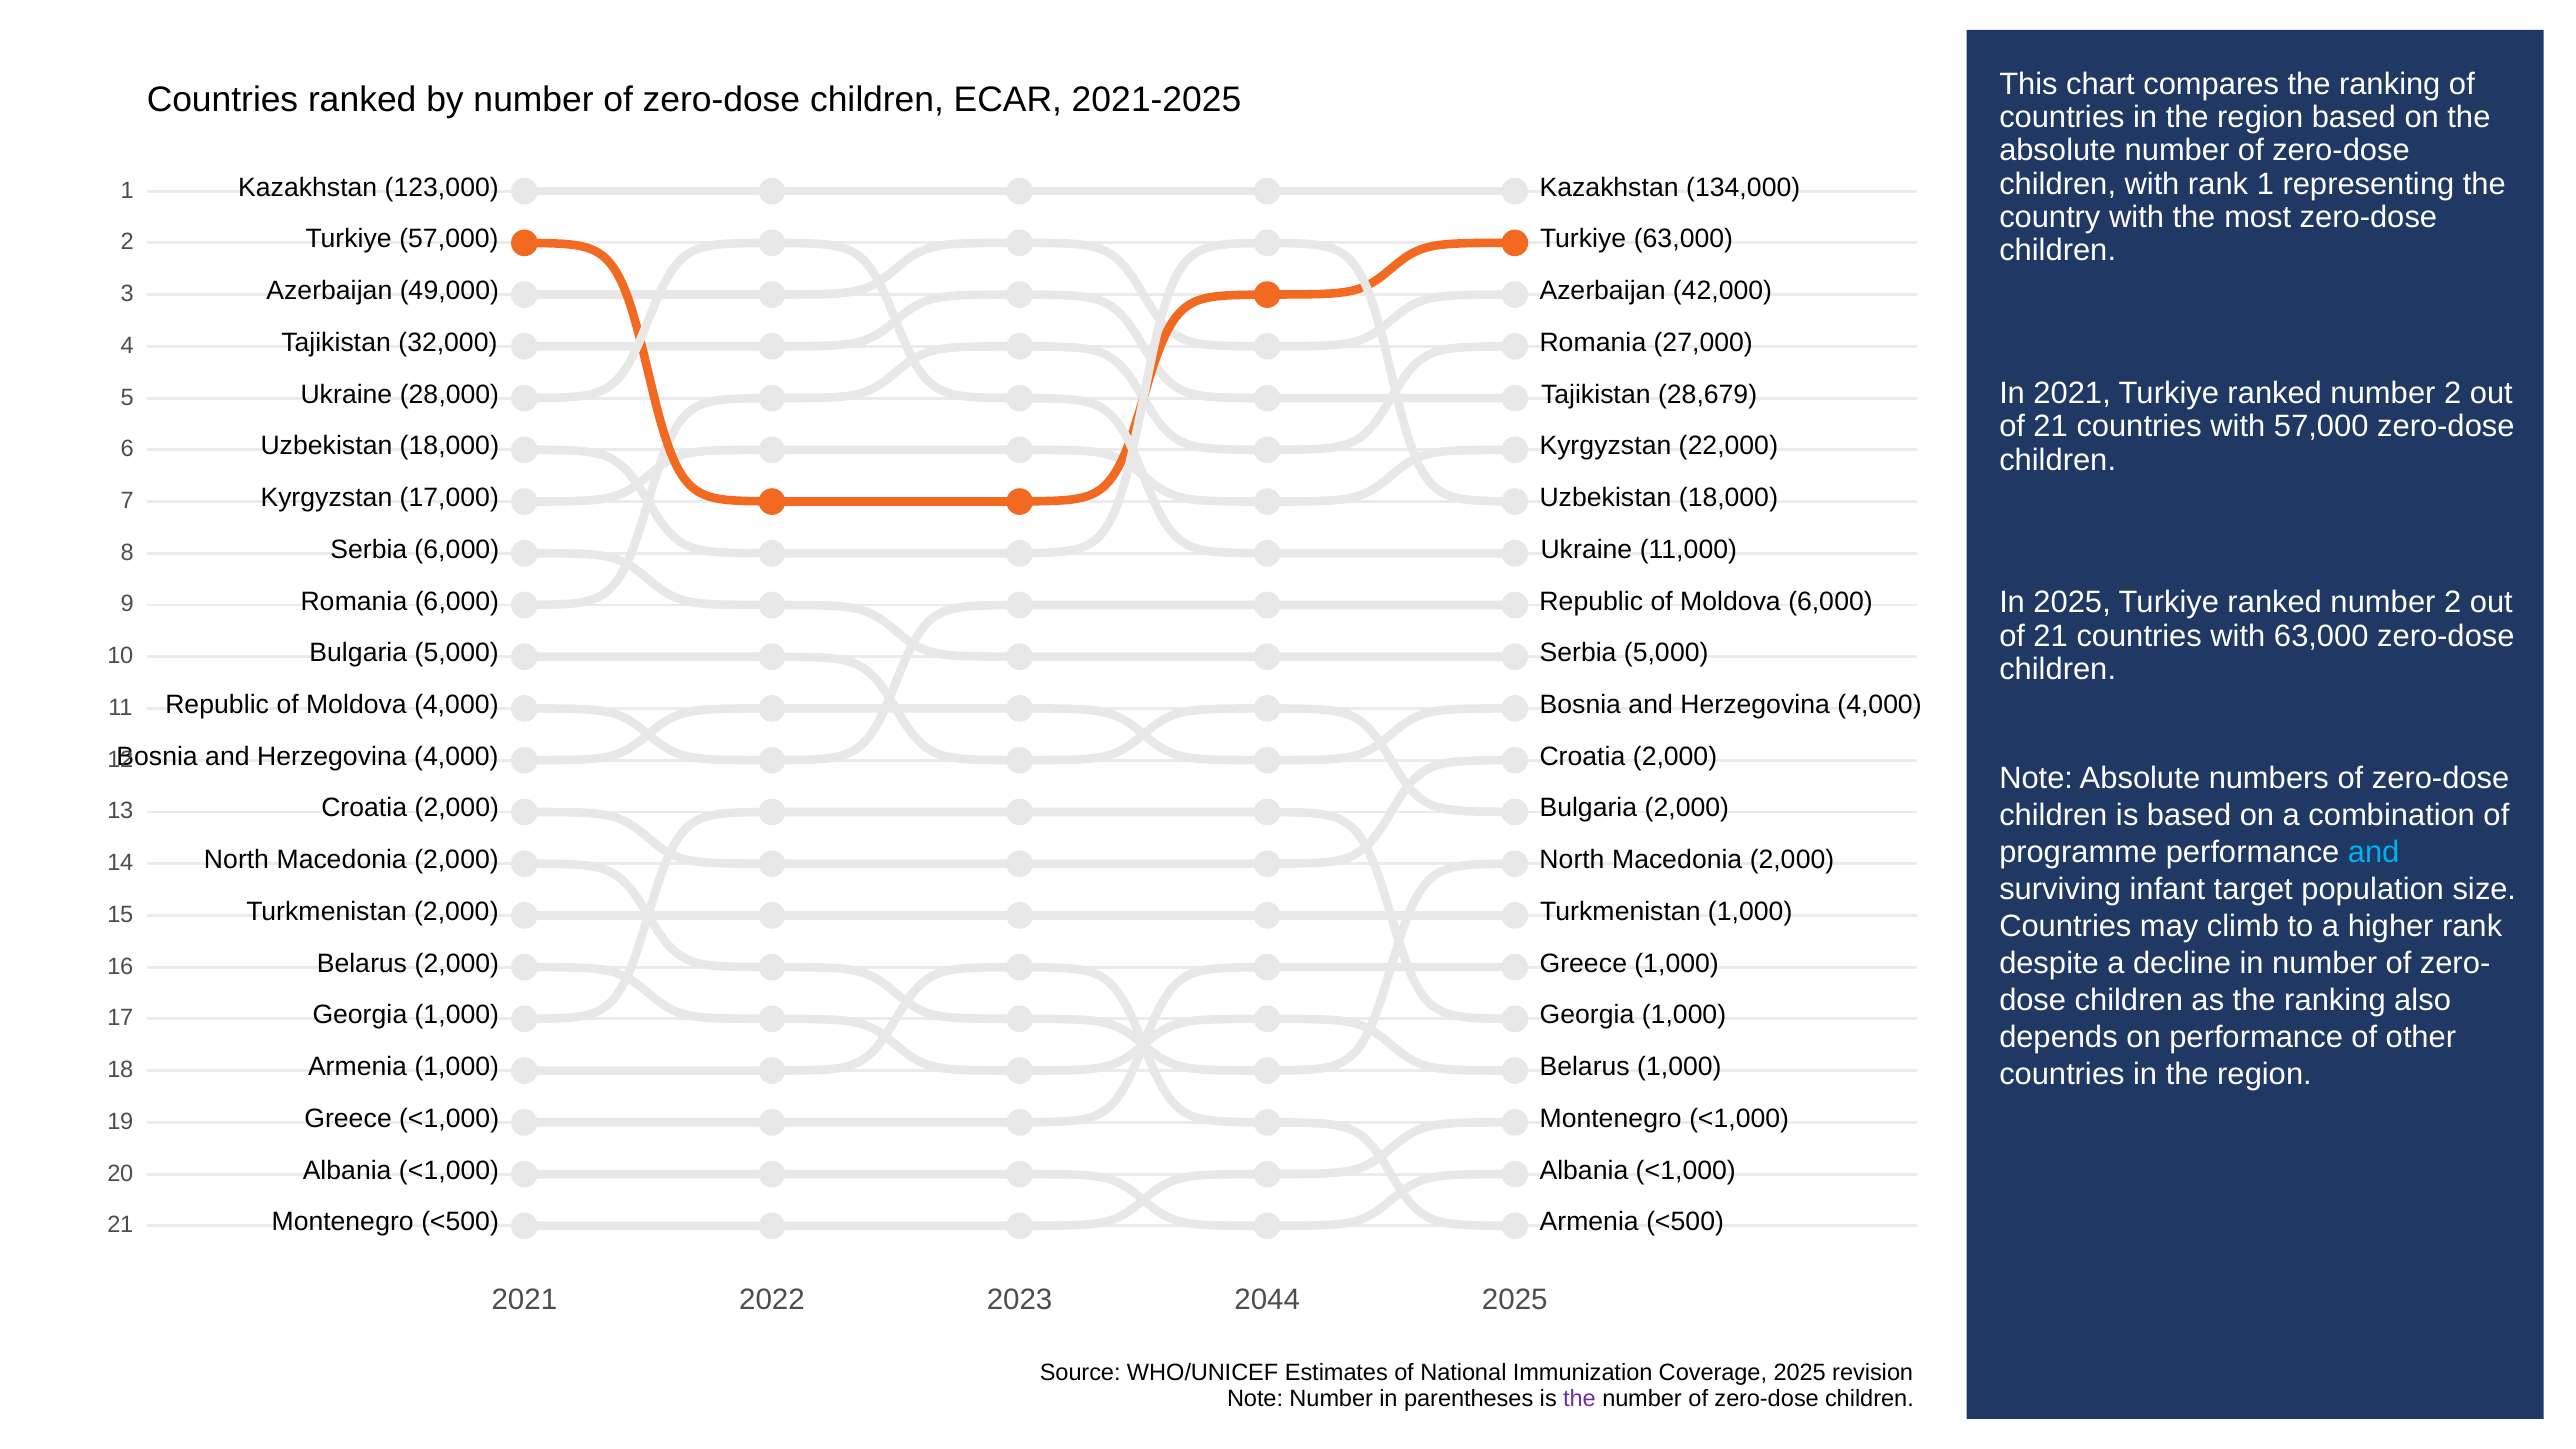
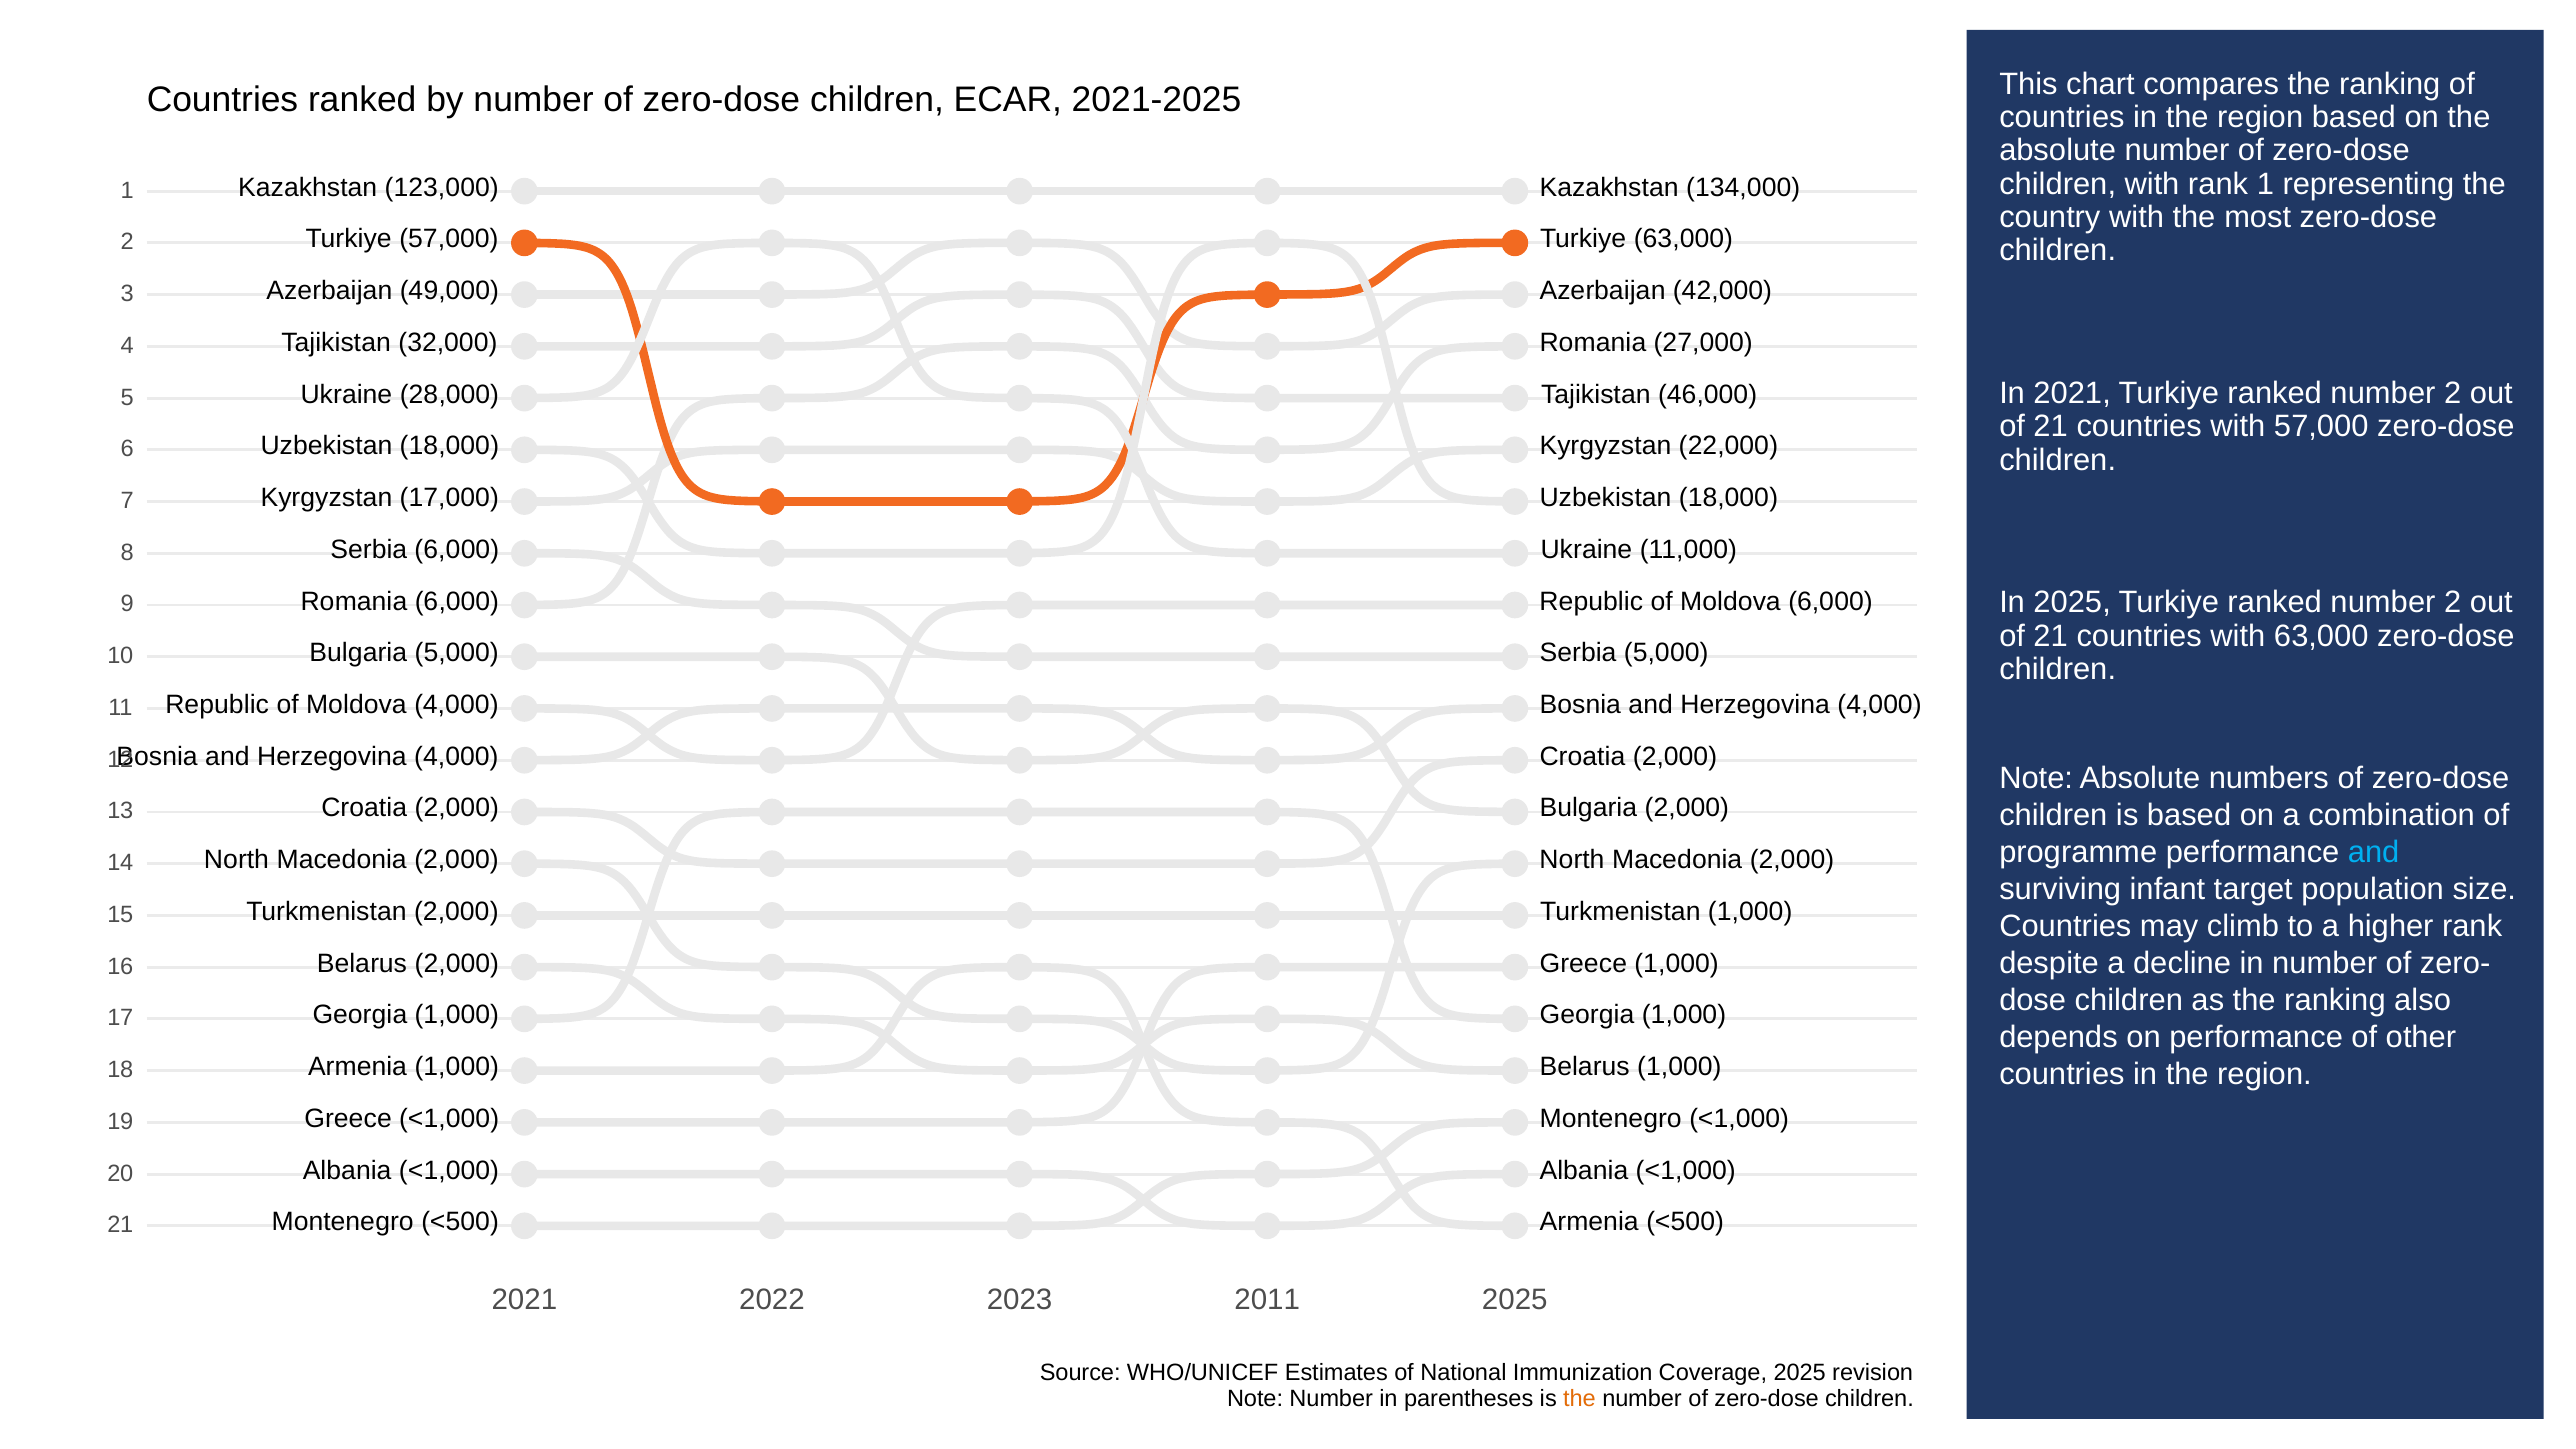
28,679: 28,679 -> 46,000 (1708, 394)
2044: 2044 -> 2011 (1267, 1300)
the colour: purple -> orange (1579, 1398)
